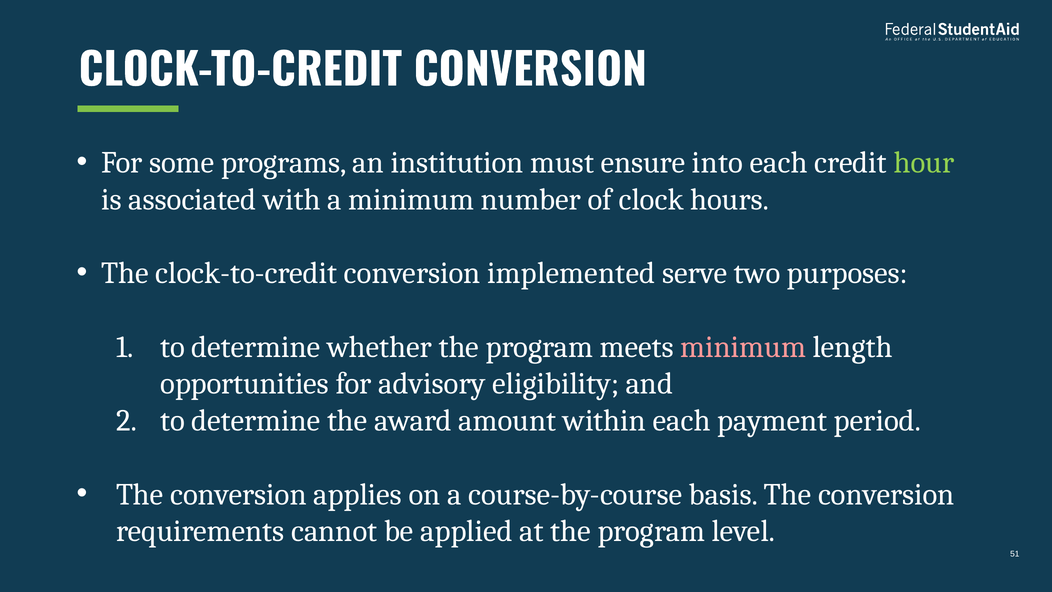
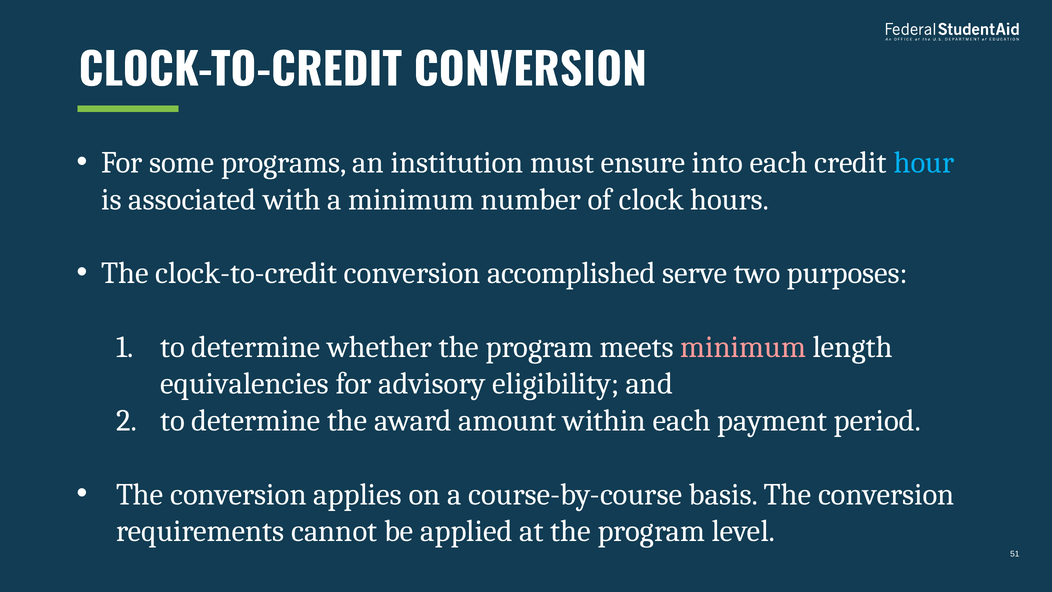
hour colour: light green -> light blue (924, 163)
implemented: implemented -> accomplished (571, 273)
opportunities: opportunities -> equivalencies (245, 384)
